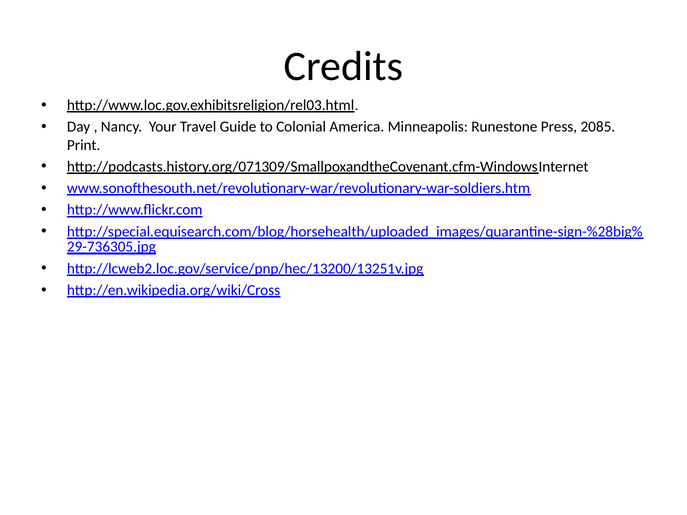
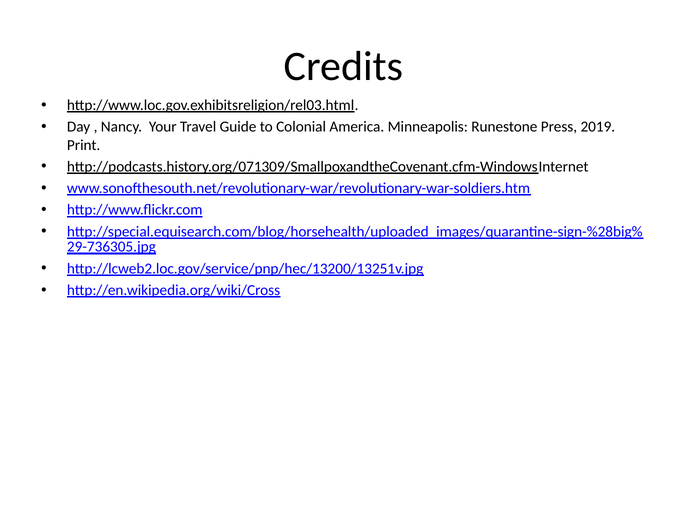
2085: 2085 -> 2019 (598, 127)
